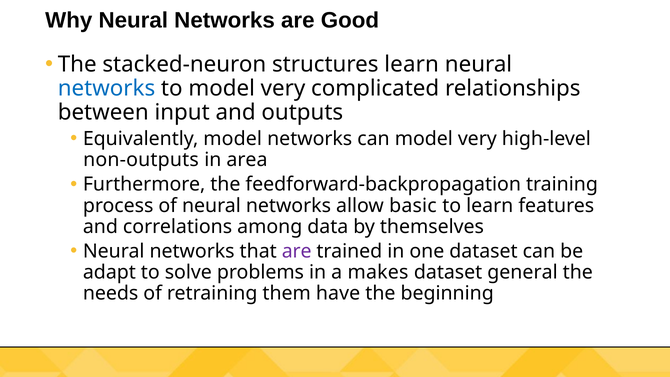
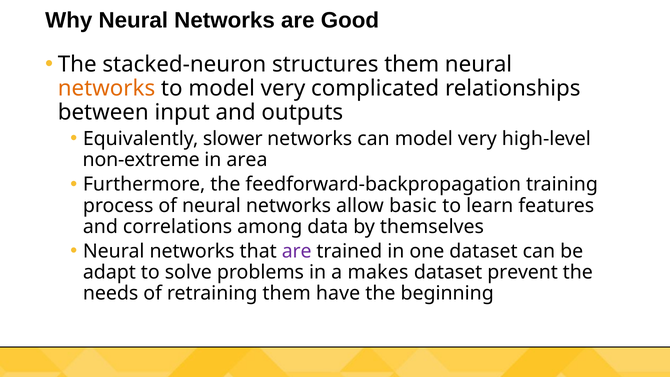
structures learn: learn -> them (412, 64)
networks colour: blue -> orange (107, 88)
Equivalently model: model -> slower (233, 139)
non-outputs: non-outputs -> non-extreme (141, 160)
general: general -> prevent (523, 272)
